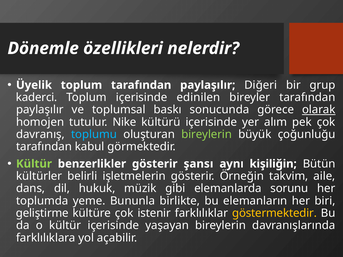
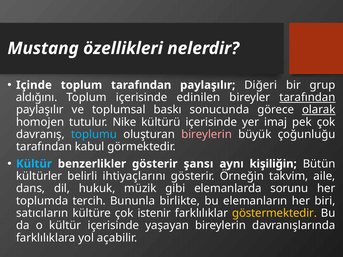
Dönemle: Dönemle -> Mustang (43, 48)
Üyelik: Üyelik -> Içinde (34, 85)
kaderci: kaderci -> aldığını (37, 97)
tarafından underline: none -> present (307, 97)
alım: alım -> imaj (276, 122)
bireylerin colour: light green -> pink (207, 135)
Kültür colour: light green -> light blue (34, 164)
işletmelerin: işletmelerin -> ihtiyaçlarını (134, 176)
yeme: yeme -> tercih (89, 201)
geliştirme: geliştirme -> satıcıların (42, 213)
